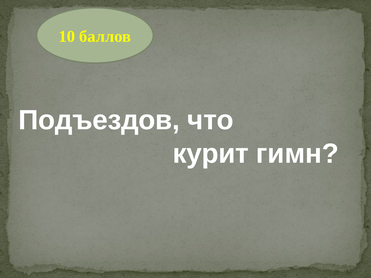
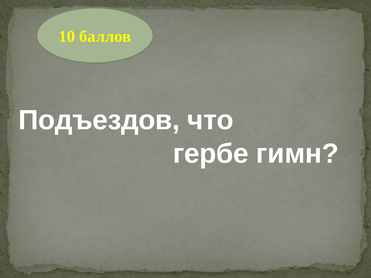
курит: курит -> гербе (211, 154)
